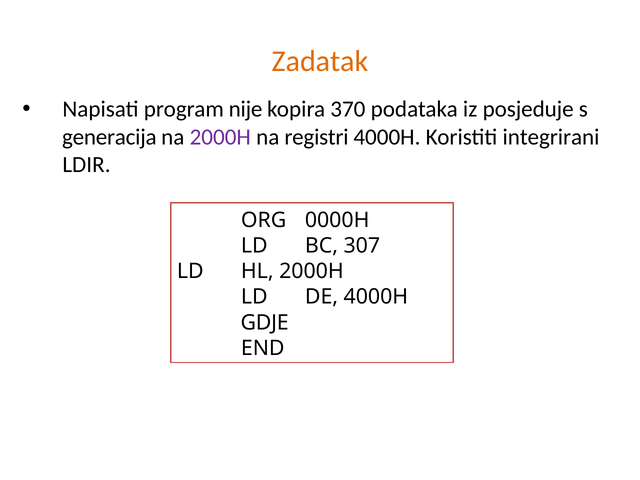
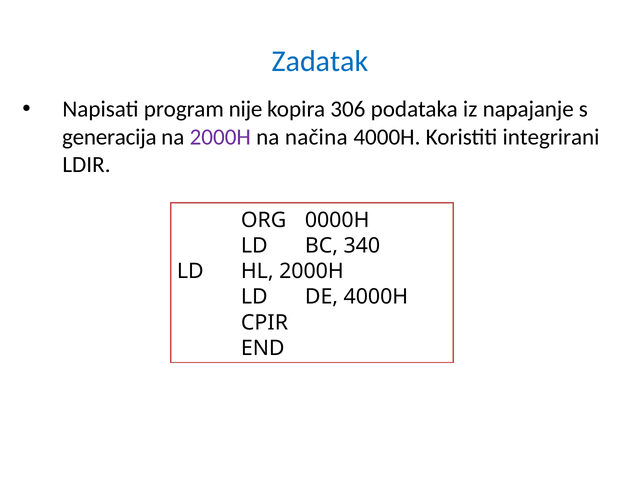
Zadatak colour: orange -> blue (320, 61)
370: 370 -> 306 (348, 109)
posjeduje: posjeduje -> napajanje (528, 109)
registri: registri -> načina (316, 137)
307: 307 -> 340 (362, 246)
GDJE: GDJE -> CPIR (264, 322)
